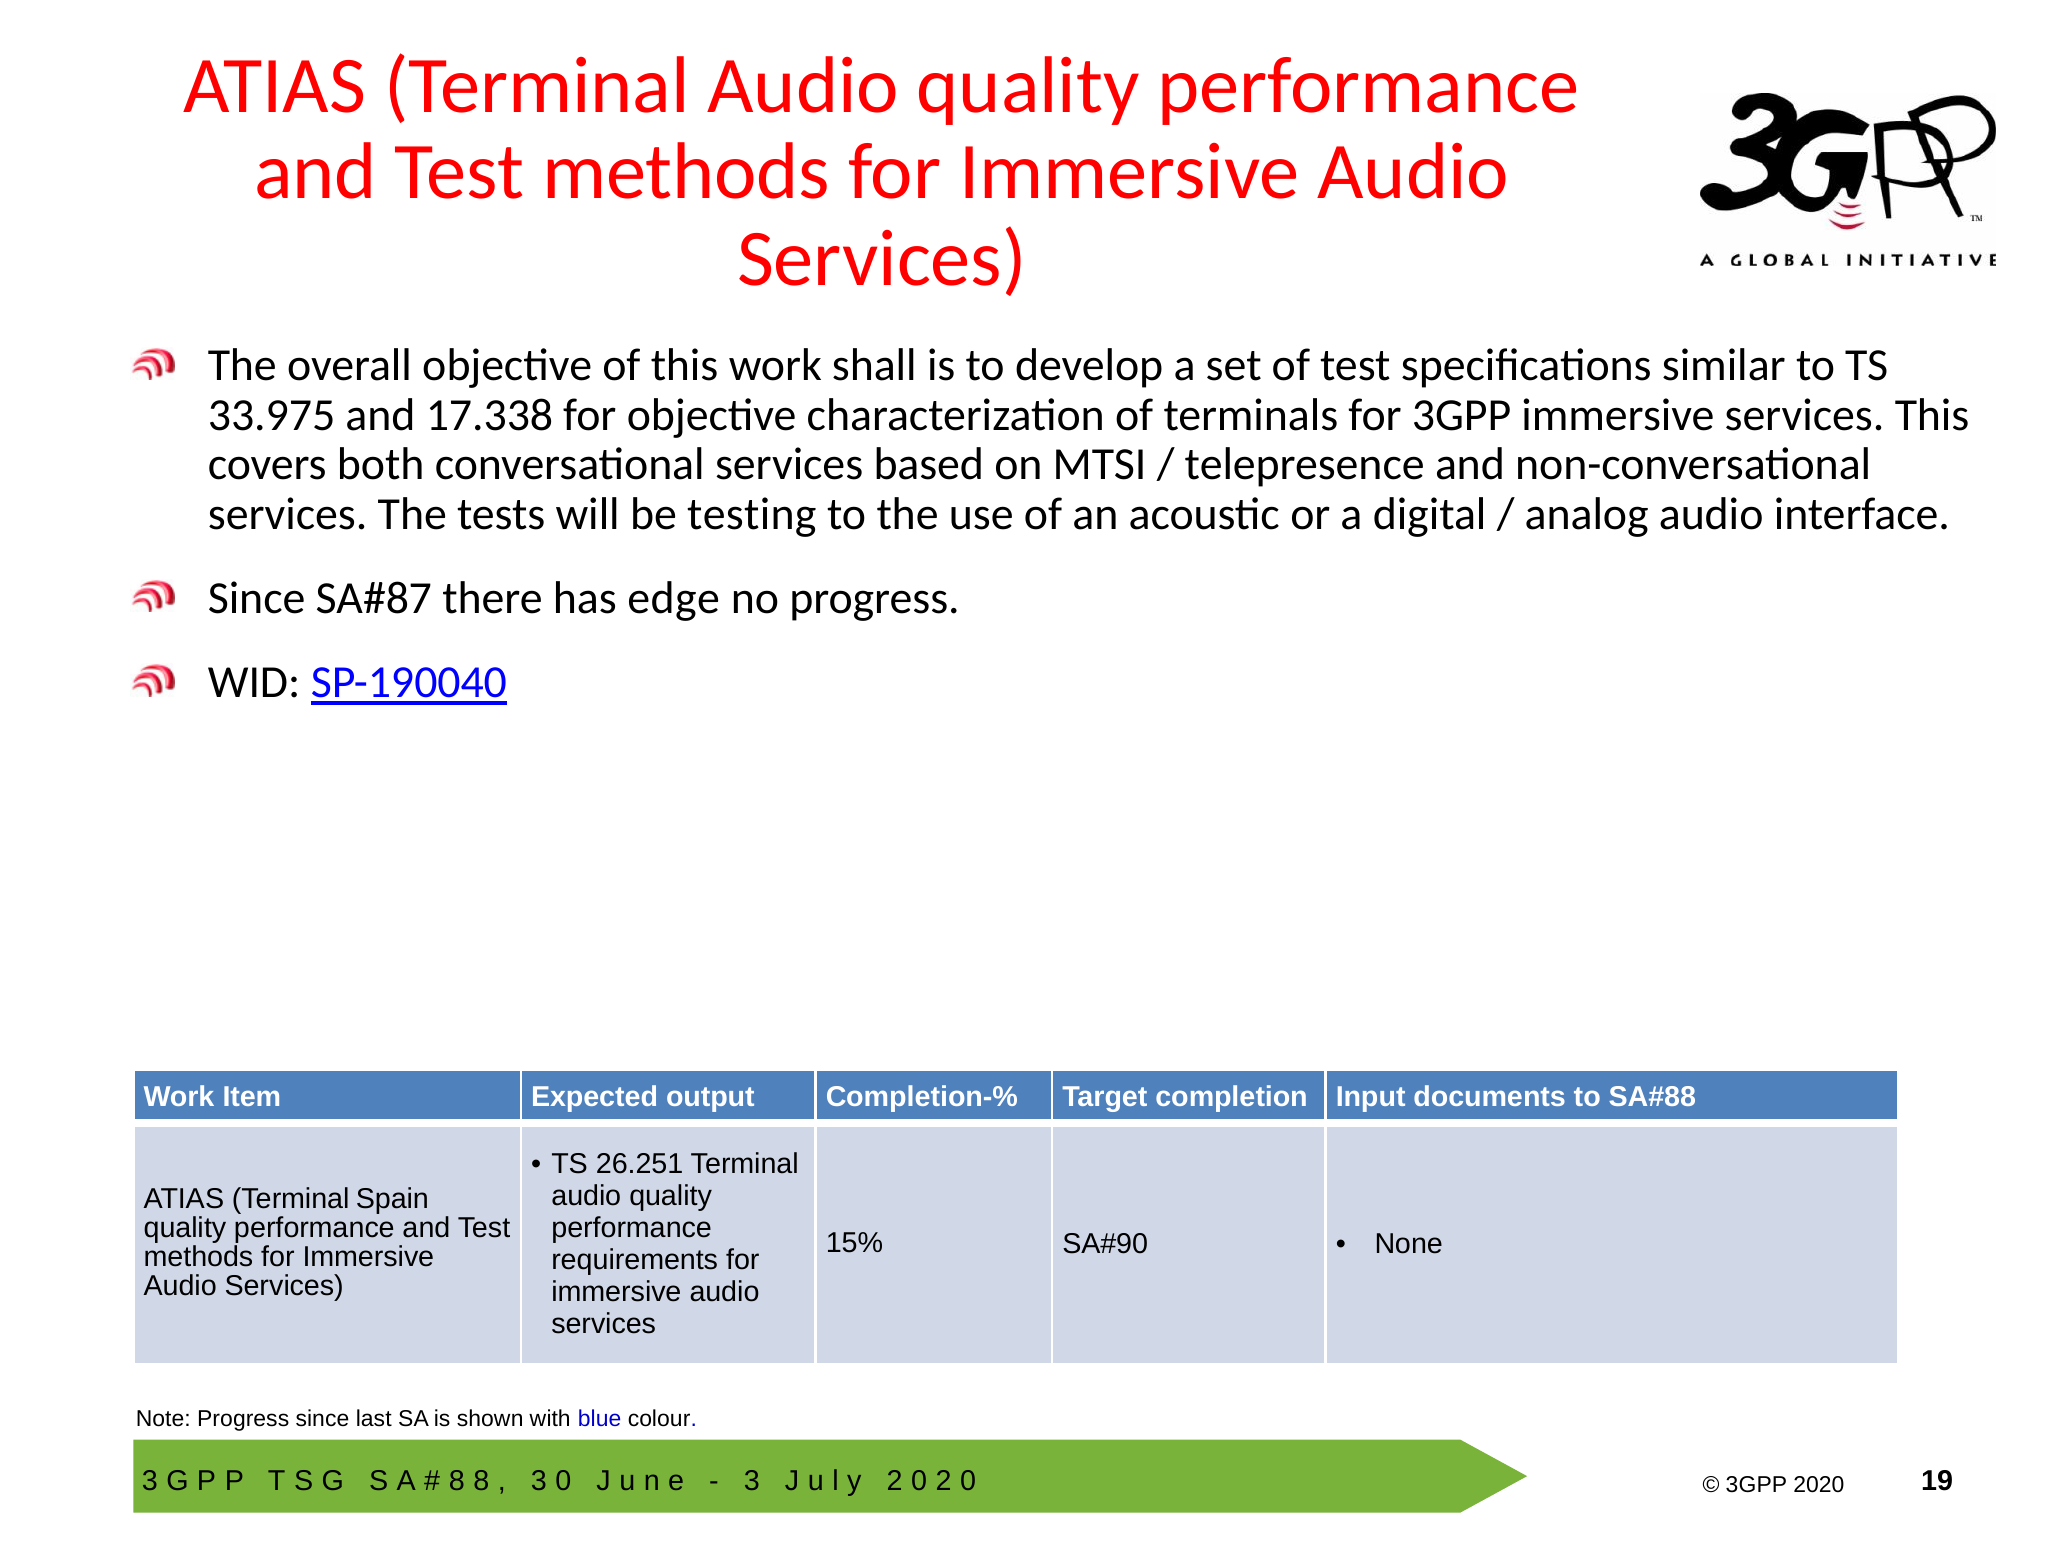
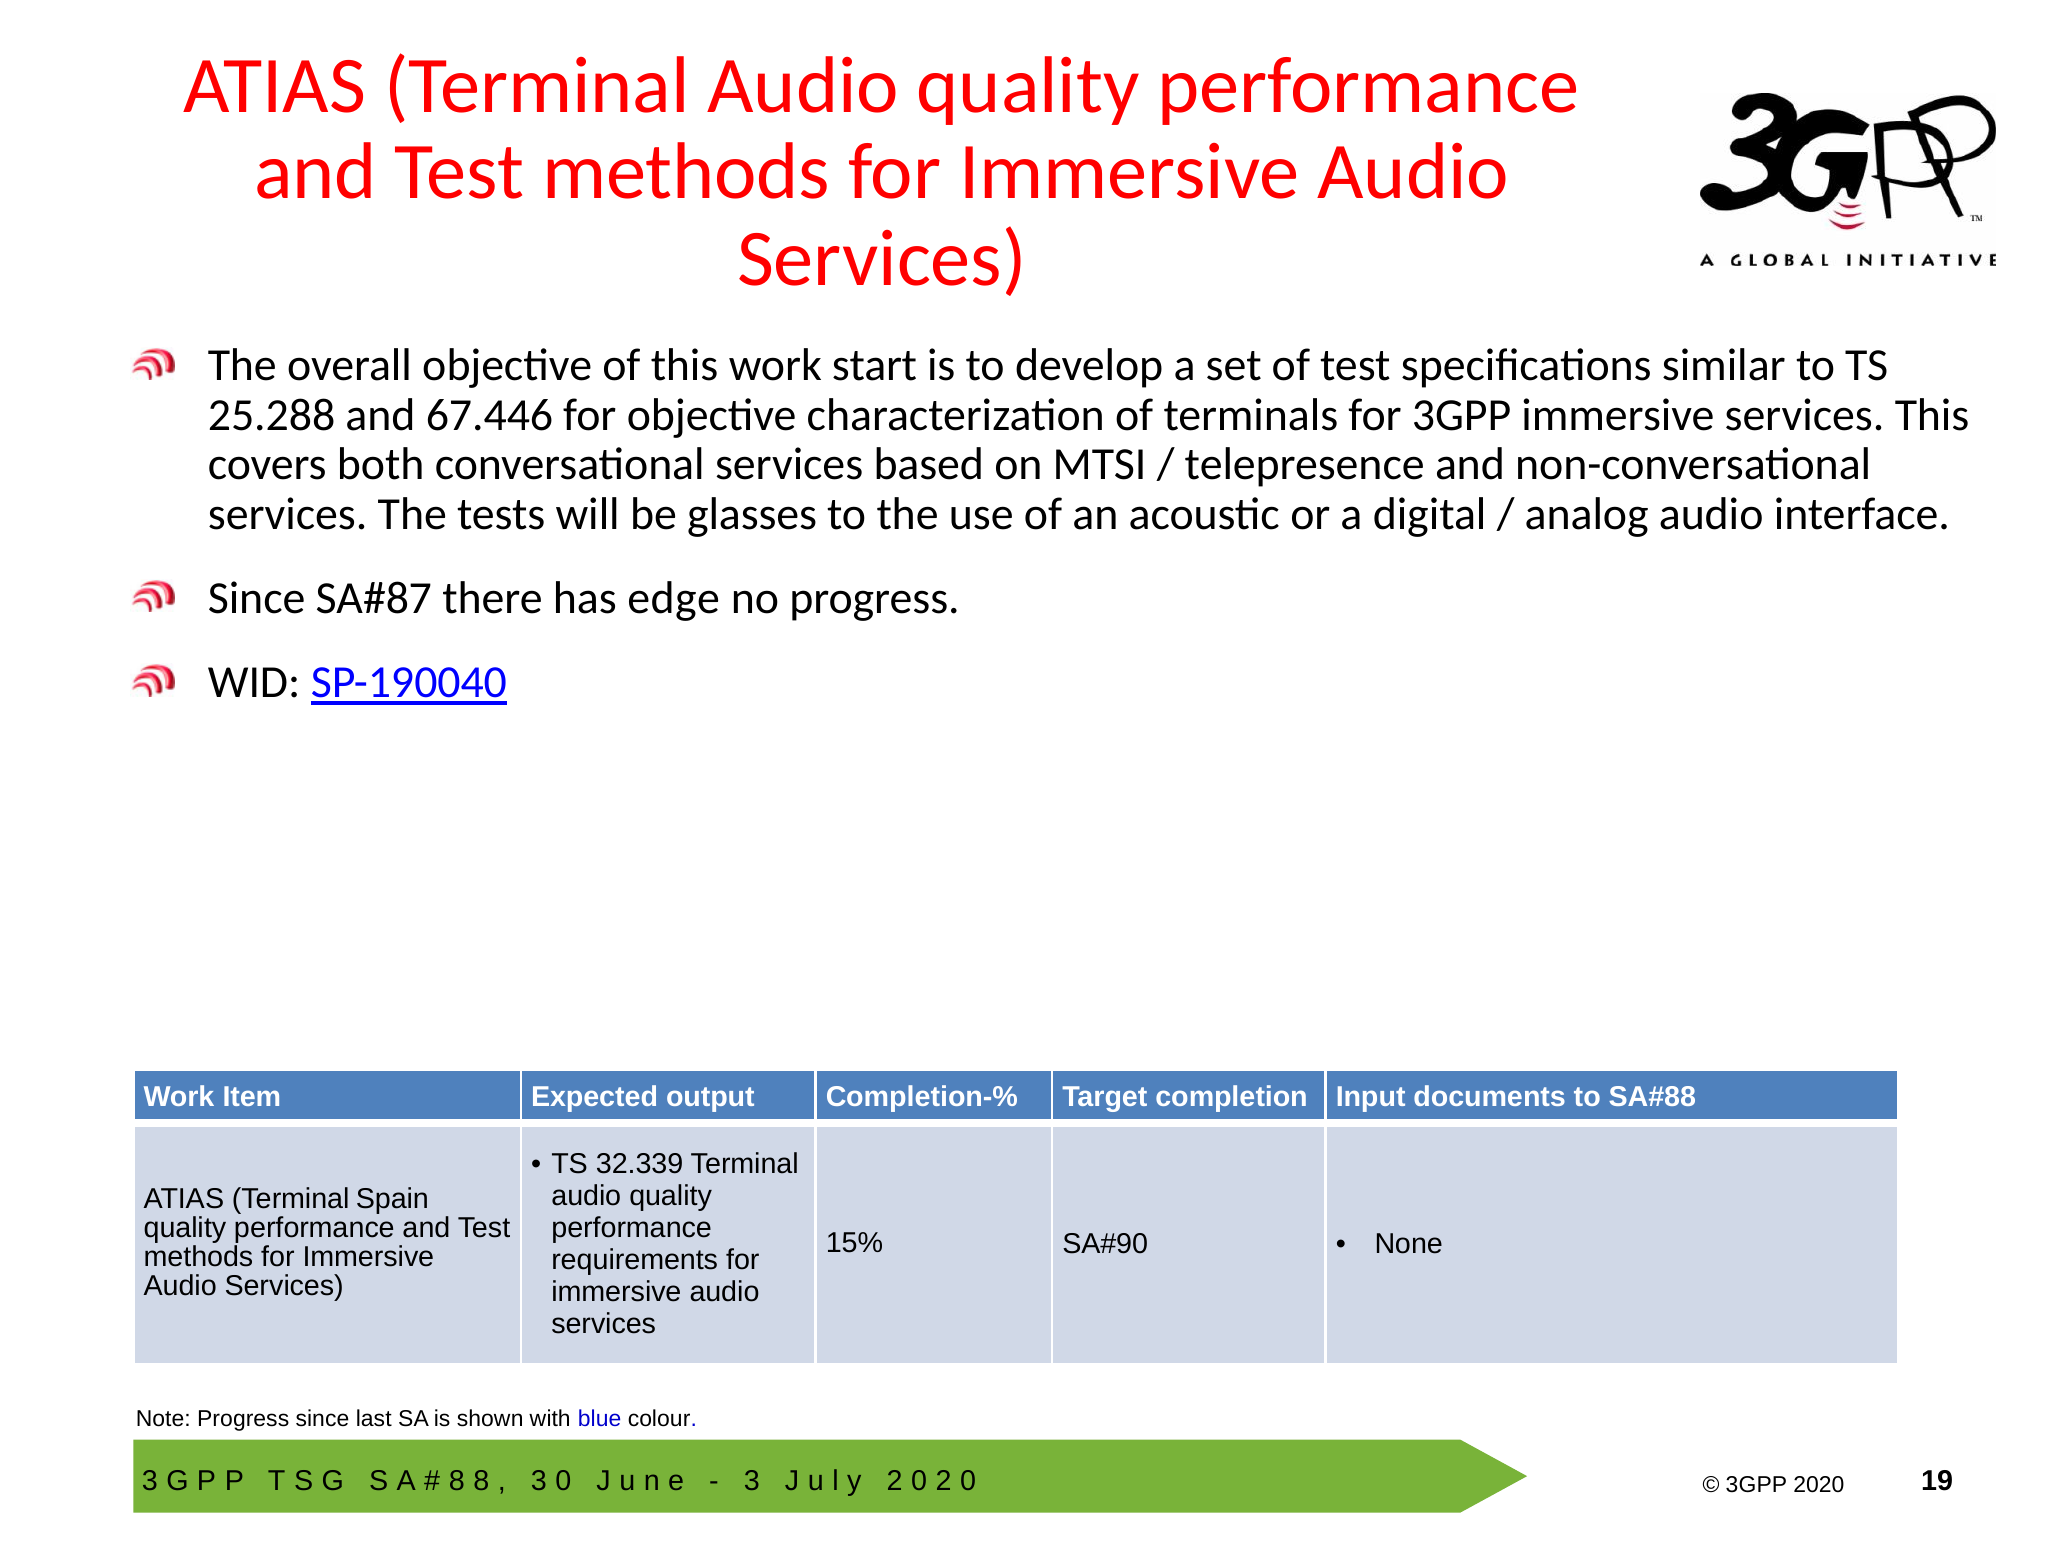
shall: shall -> start (874, 366)
33.975: 33.975 -> 25.288 (272, 415)
17.338: 17.338 -> 67.446 (489, 415)
testing: testing -> glasses (752, 514)
26.251: 26.251 -> 32.339 (640, 1164)
